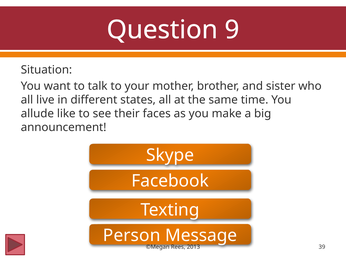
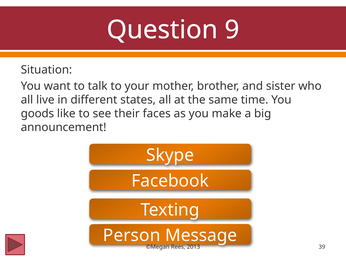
allude: allude -> goods (37, 114)
